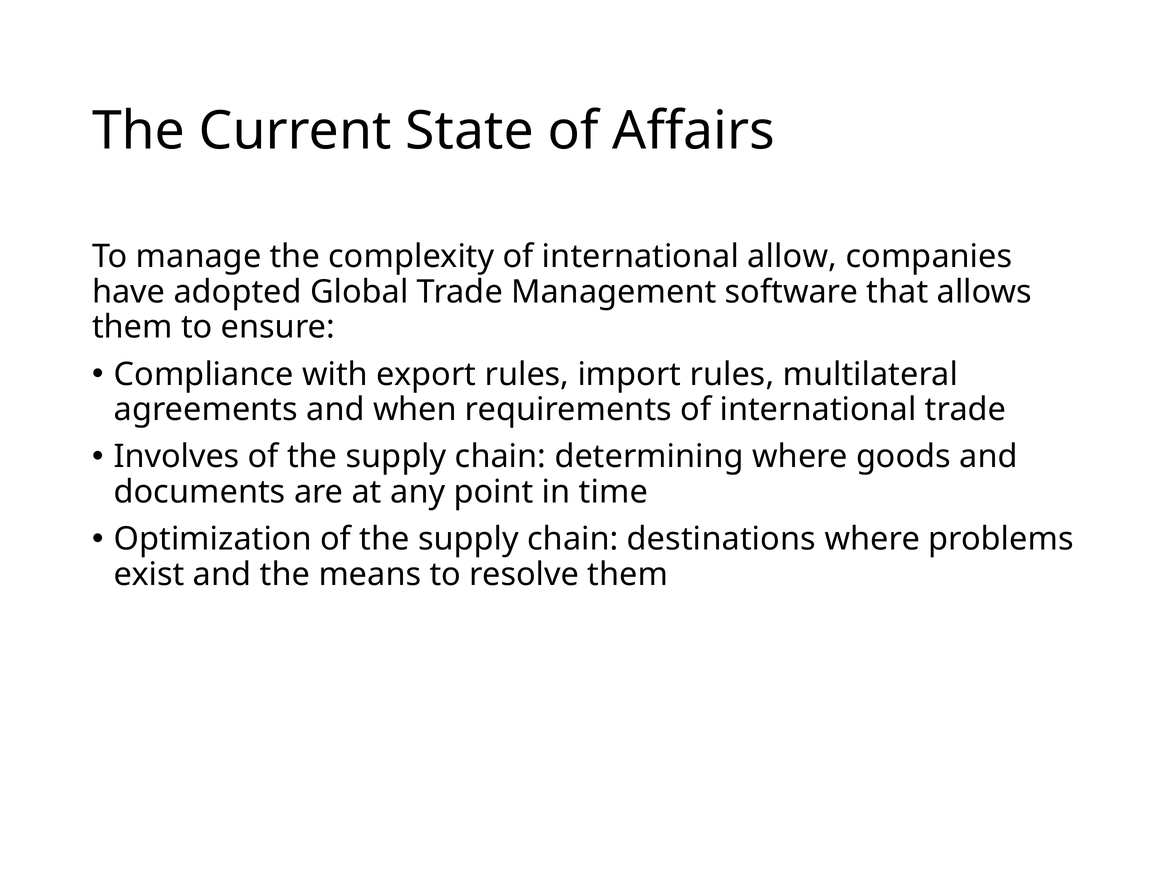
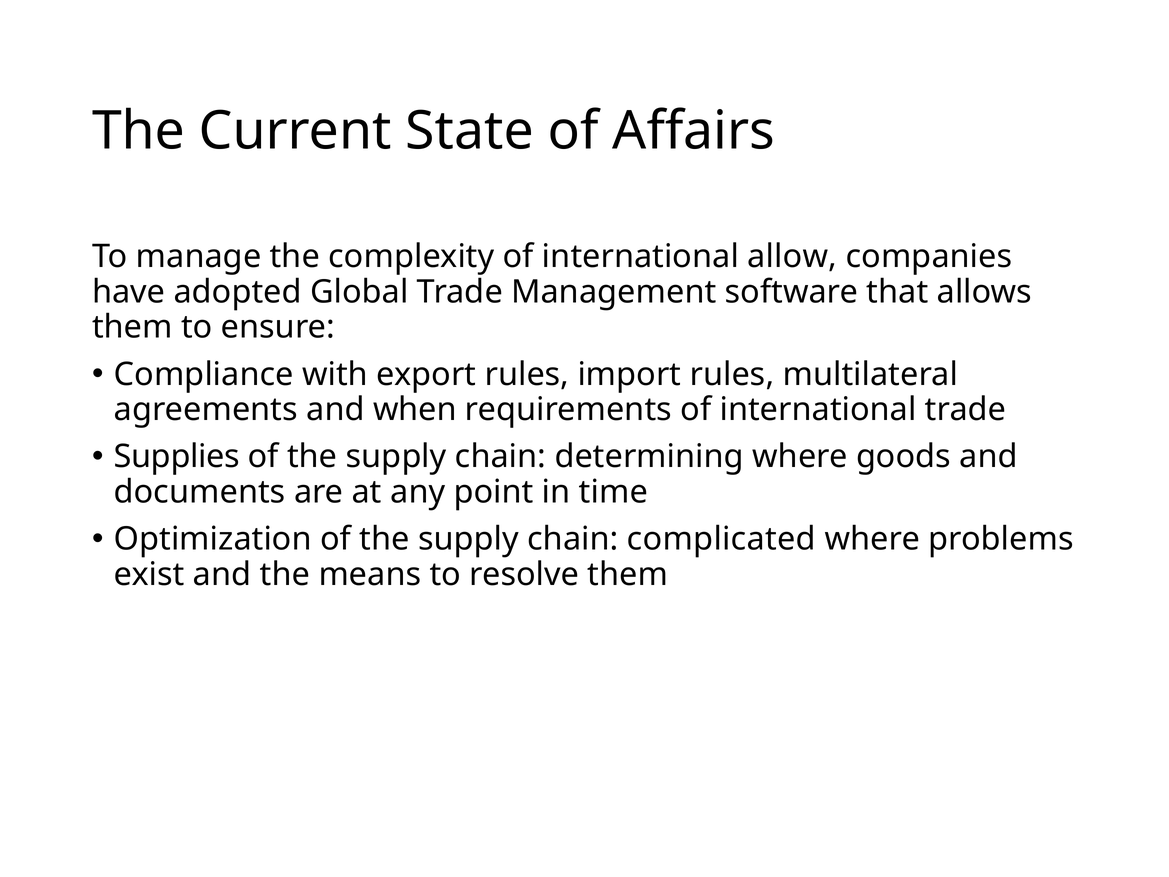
Involves: Involves -> Supplies (177, 457)
destinations: destinations -> complicated (721, 539)
